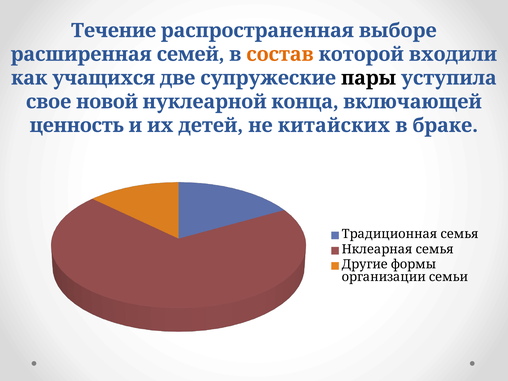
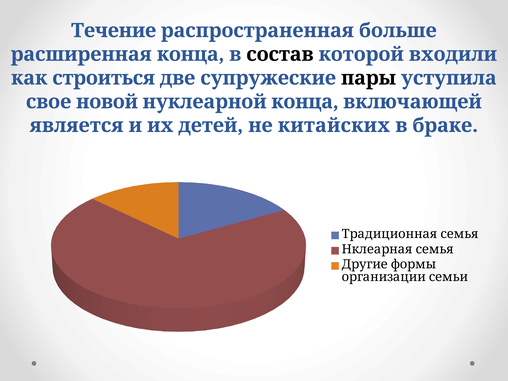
выборе: выборе -> больше (398, 31)
расширенная семей: семей -> конца (191, 54)
состав colour: orange -> black (280, 54)
учащихся: учащихся -> строиться (104, 78)
ценность: ценность -> является (77, 125)
